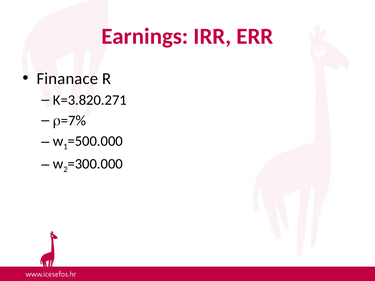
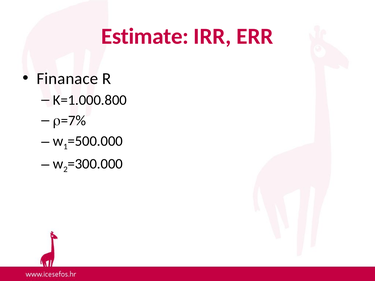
Earnings: Earnings -> Estimate (145, 36)
K=3.820.271: K=3.820.271 -> K=1.000.800 (90, 100)
